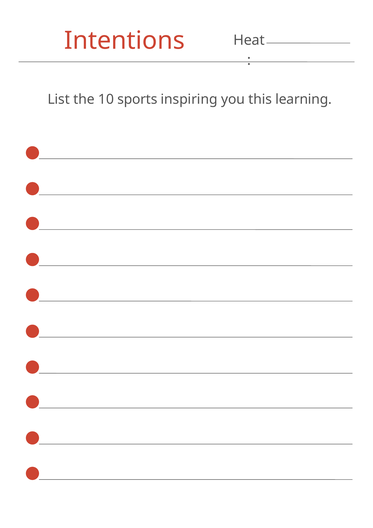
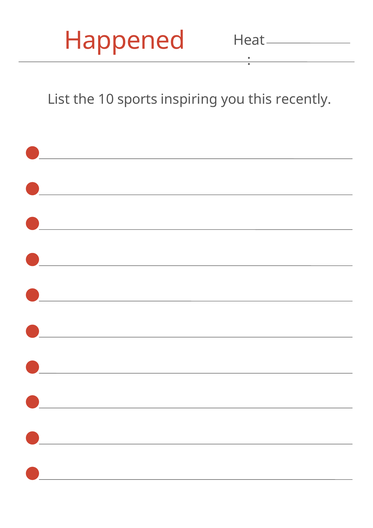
Intentions: Intentions -> Happened (125, 40)
learning: learning -> recently (304, 99)
